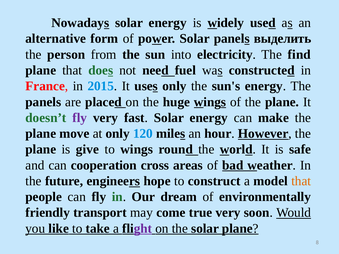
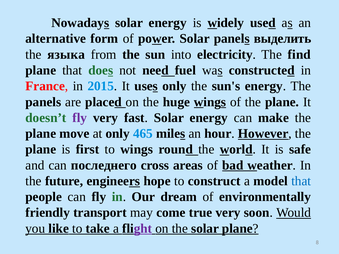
person: person -> языка (66, 55)
120: 120 -> 465 (143, 134)
give: give -> first (87, 149)
cooperation: cooperation -> последнего (104, 165)
that colour: orange -> blue (301, 181)
